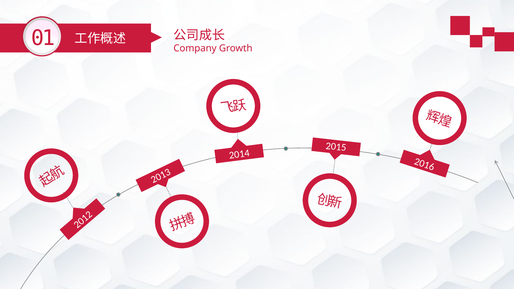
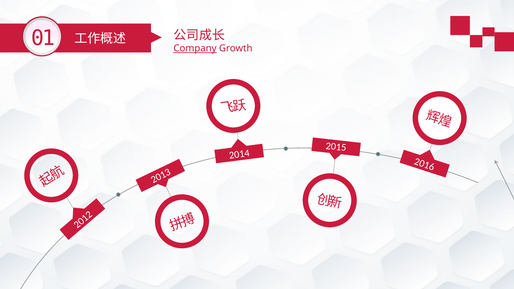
Company underline: none -> present (195, 48)
